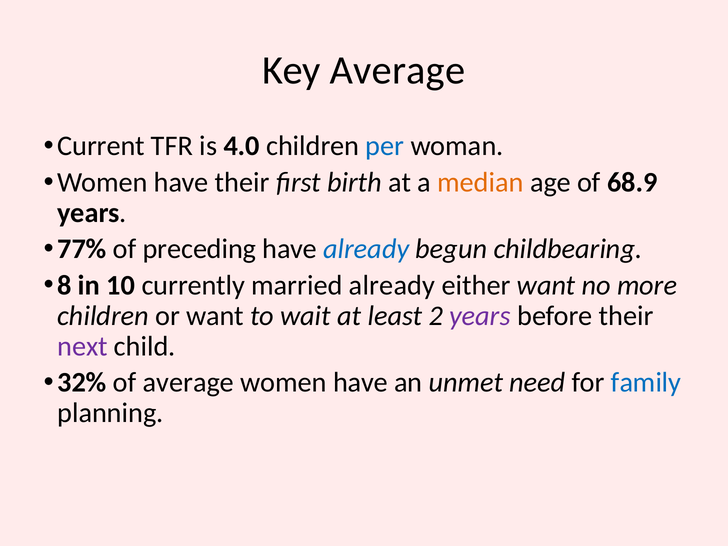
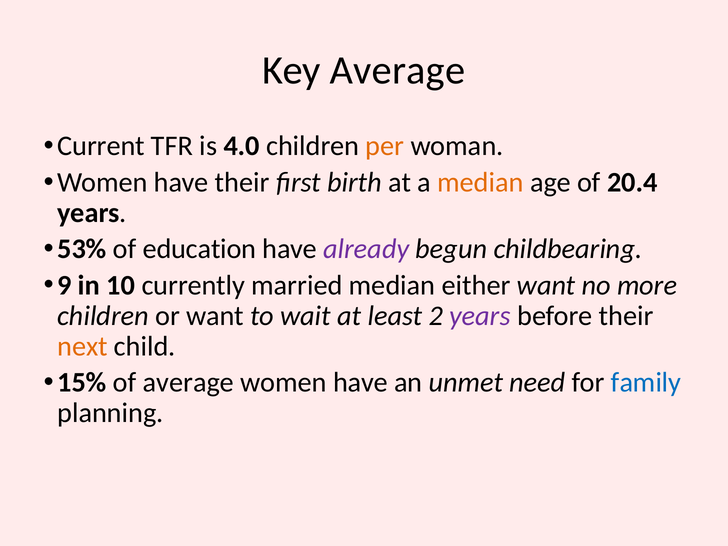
per colour: blue -> orange (385, 146)
68.9: 68.9 -> 20.4 (632, 182)
77%: 77% -> 53% (82, 249)
preceding: preceding -> education (199, 249)
already colour: blue -> purple (366, 249)
8: 8 -> 9 (64, 285)
married already: already -> median (392, 285)
next colour: purple -> orange (82, 346)
32%: 32% -> 15% (82, 382)
